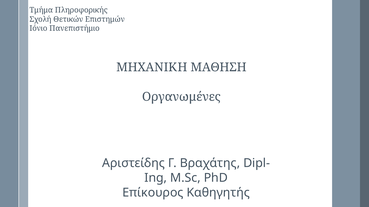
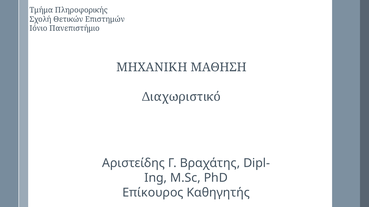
Οργανωμένες: Οργανωμένες -> Διαχωριστικό (181, 97)
